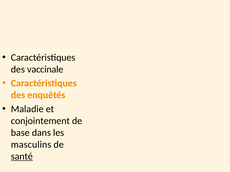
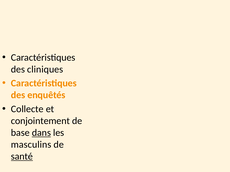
vaccinale: vaccinale -> cliniques (45, 70)
Maladie: Maladie -> Collecte (27, 109)
dans underline: none -> present (41, 133)
